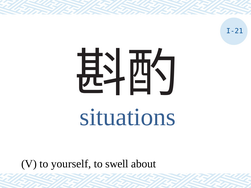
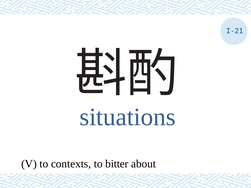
yourself: yourself -> contexts (71, 164)
swell: swell -> bitter (117, 164)
